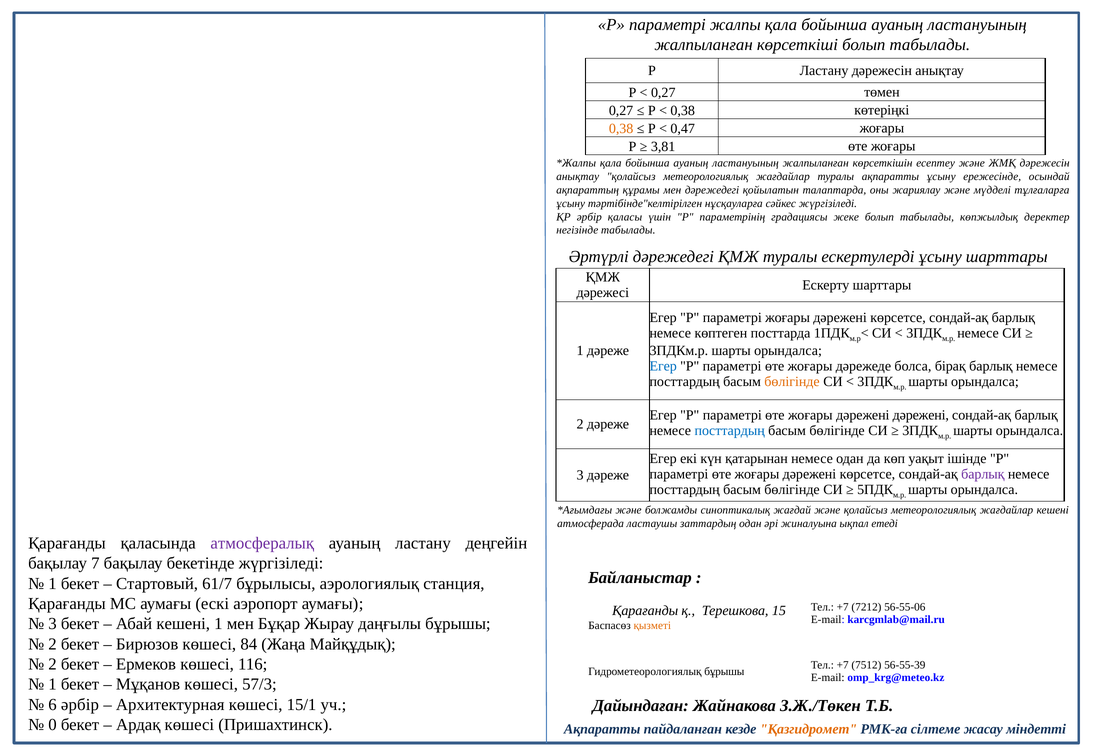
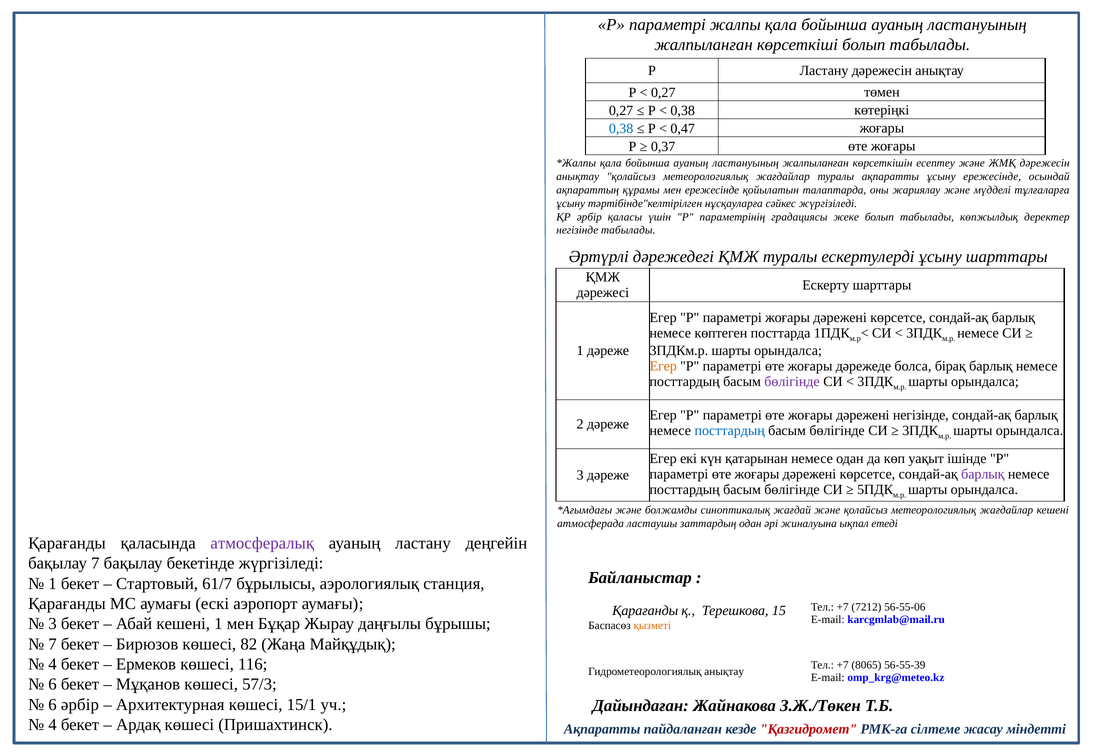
0,38 colour: orange -> blue (621, 129)
3,81: 3,81 -> 0,37 (663, 147)
мен дәрежедегі: дәрежедегі -> ережесінде (712, 190)
Егер colour: blue -> orange (663, 367)
бөлігінде colour: orange -> purple (792, 382)
дәрежені дәрежені: дәрежені -> негізінде (921, 416)
2: 2 -> 7 (53, 645)
84: 84 -> 82 (249, 645)
2: 2 -> 4 (53, 665)
7512: 7512 -> 8065 (866, 666)
Гидрометеорологиялық бұрышы: бұрышы -> анықтау (724, 672)
1: 1 -> 6 (53, 685)
0: 0 -> 4 (53, 725)
Қазгидромет colour: orange -> red (809, 730)
